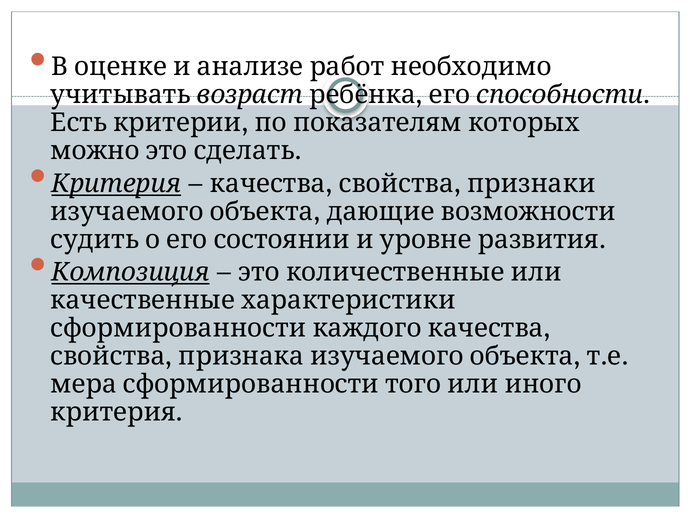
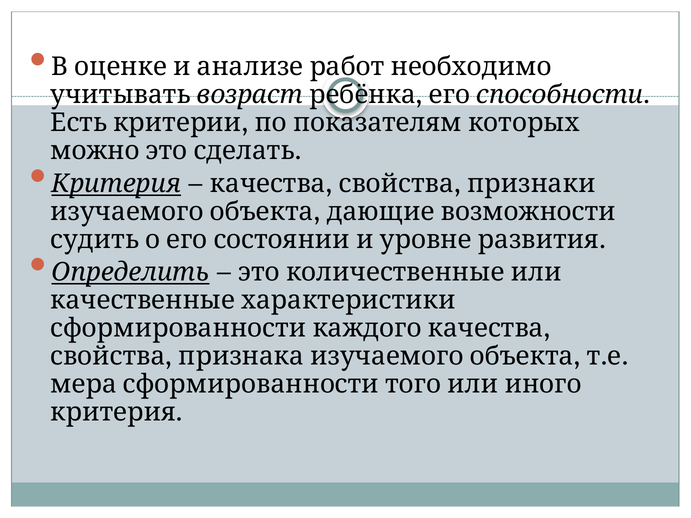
Композиция: Композиция -> Определить (130, 272)
